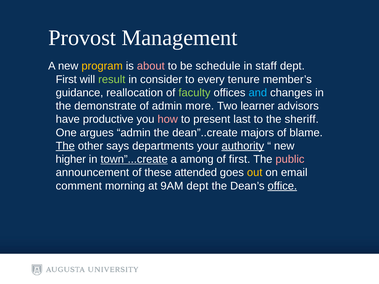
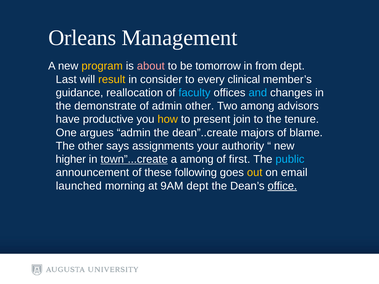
Provost: Provost -> Orleans (82, 38)
schedule: schedule -> tomorrow (218, 66)
staff: staff -> from (266, 66)
First: First -> Last (66, 79)
result colour: light green -> yellow (112, 79)
tenure: tenure -> clinical (244, 79)
faculty colour: light green -> light blue (194, 93)
admin more: more -> other (200, 106)
Two learner: learner -> among (258, 106)
how colour: pink -> yellow (168, 119)
last: last -> join (242, 119)
sheriff: sheriff -> tenure (302, 119)
The underline: present -> none (65, 146)
departments: departments -> assignments (163, 146)
authority underline: present -> none (243, 146)
public colour: pink -> light blue (290, 159)
attended: attended -> following (196, 173)
comment: comment -> launched (79, 186)
